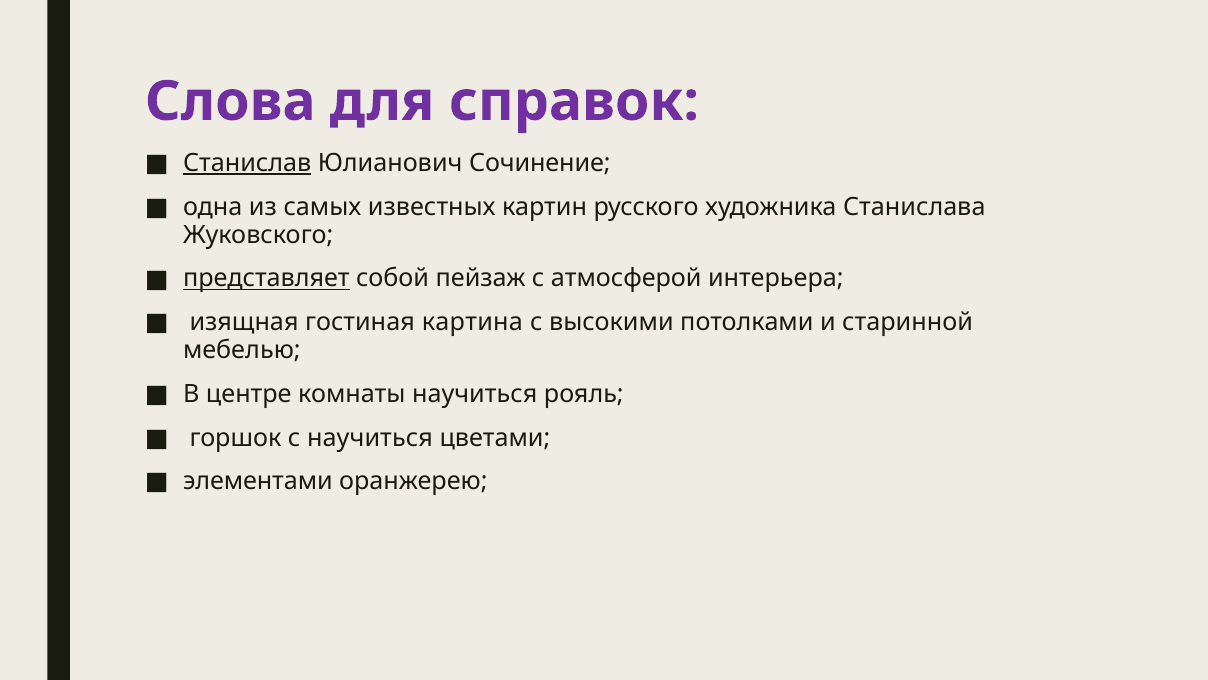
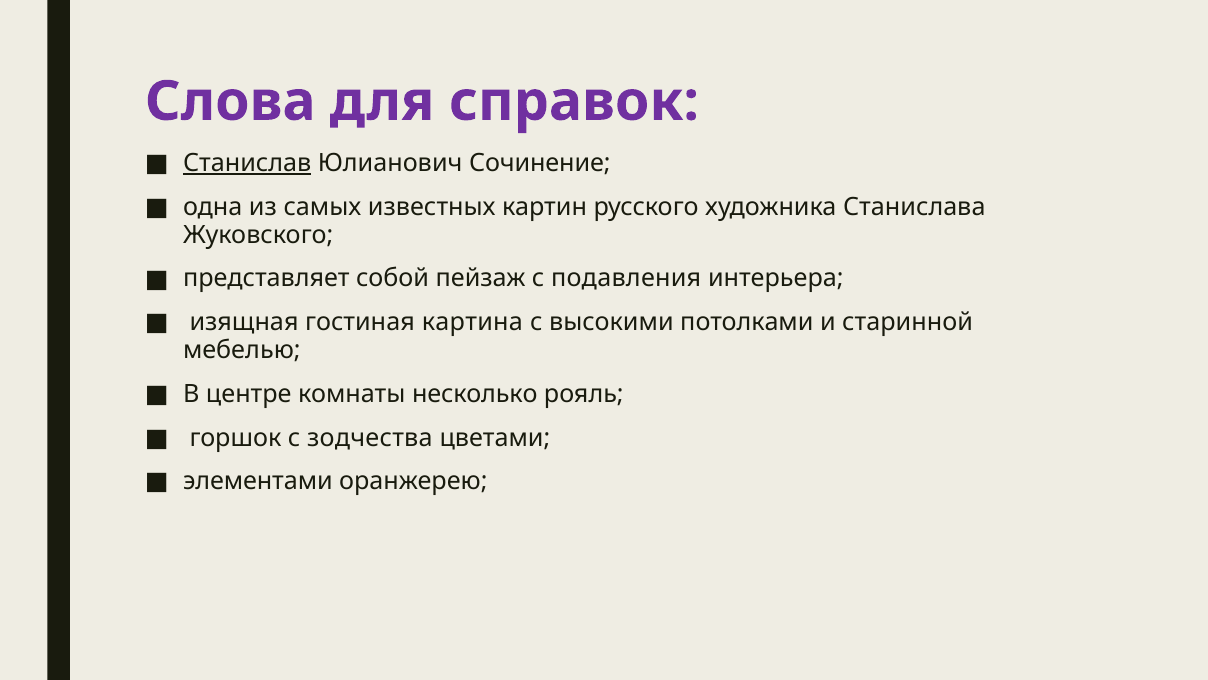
представляет underline: present -> none (266, 278)
атмосферой: атмосферой -> подавления (626, 278)
комнаты научиться: научиться -> несколько (475, 394)
с научиться: научиться -> зодчества (370, 437)
